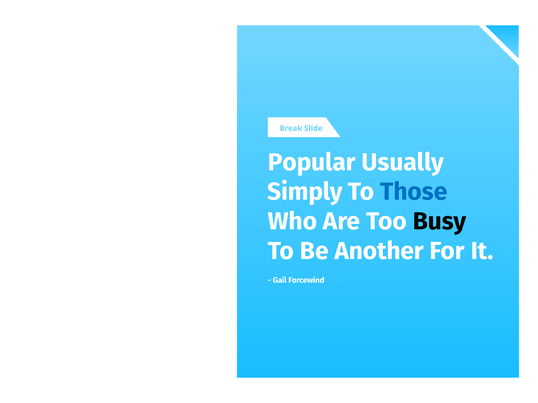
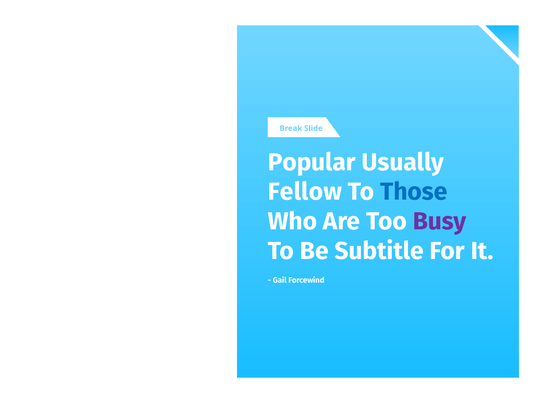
Simply: Simply -> Fellow (305, 192)
Busy colour: black -> purple (439, 222)
Another: Another -> Subtitle (379, 251)
